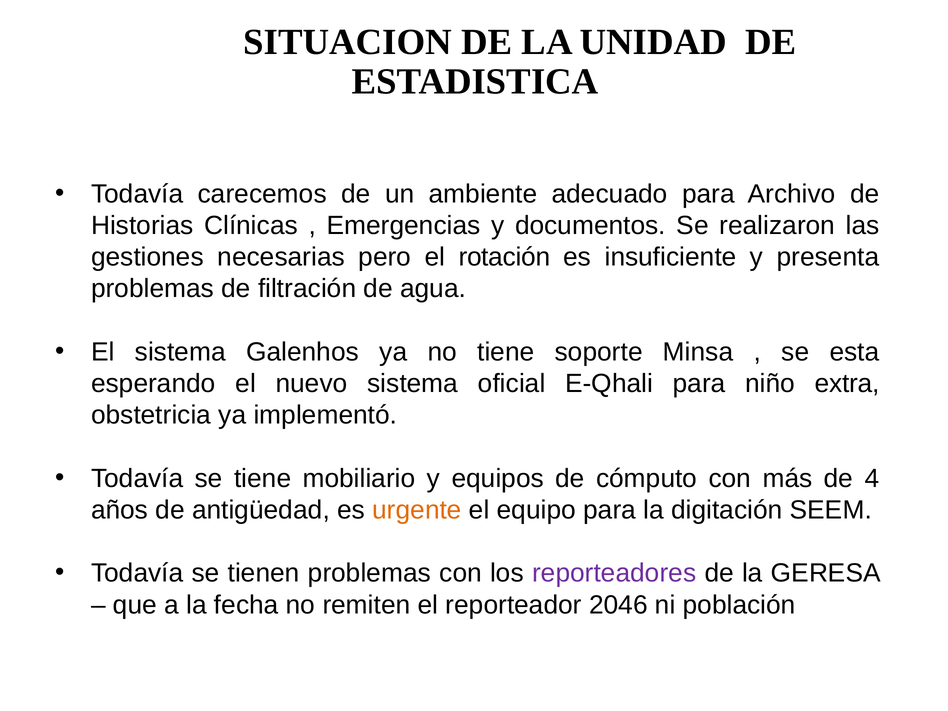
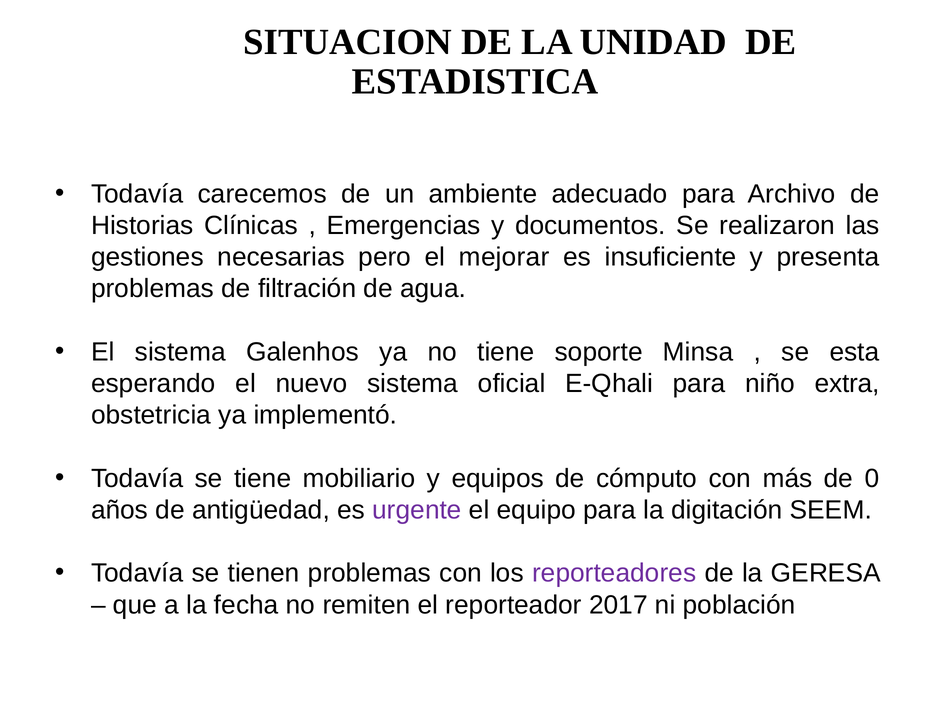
rotación: rotación -> mejorar (504, 257)
4: 4 -> 0 (872, 478)
urgente colour: orange -> purple (417, 510)
2046: 2046 -> 2017 (618, 605)
